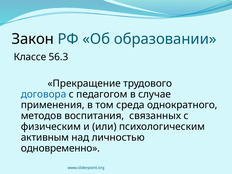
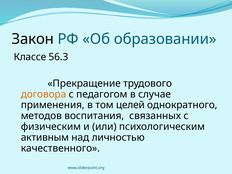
договора colour: blue -> orange (44, 94)
среда: среда -> целей (130, 105)
одновременно: одновременно -> качественного (60, 148)
